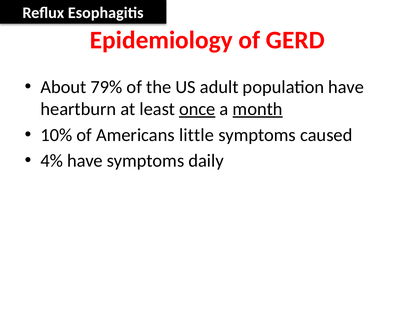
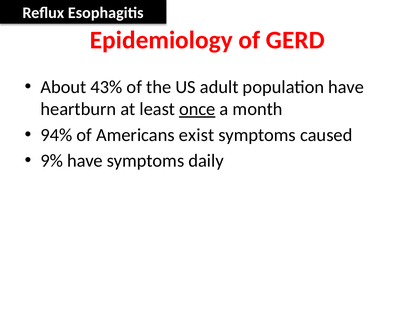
79%: 79% -> 43% (107, 87)
month underline: present -> none (258, 109)
10%: 10% -> 94% (56, 135)
little: little -> exist (197, 135)
4%: 4% -> 9% (52, 161)
